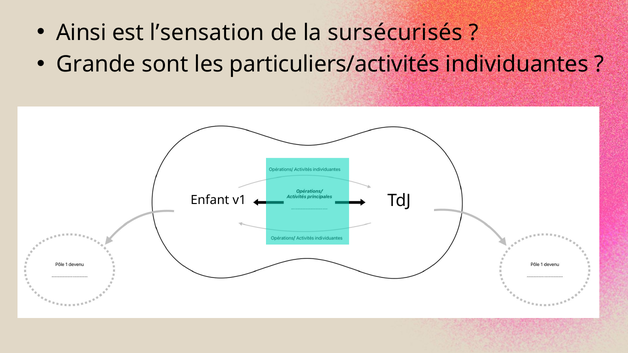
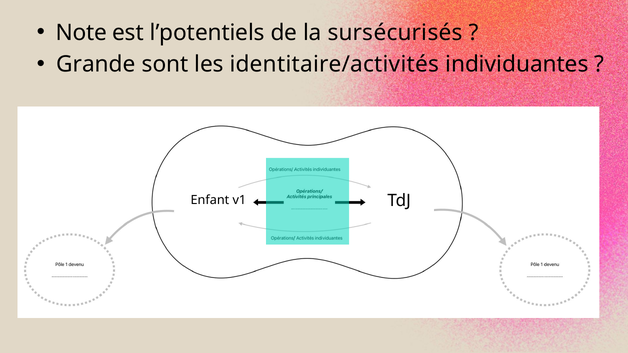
Ainsi: Ainsi -> Note (81, 33)
l’sensation: l’sensation -> l’potentiels (207, 33)
particuliers/activités: particuliers/activités -> identitaire/activités (334, 64)
